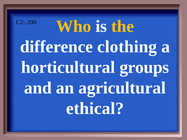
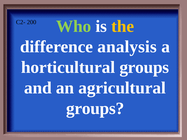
Who colour: yellow -> light green (74, 26)
clothing: clothing -> analysis (127, 47)
ethical: ethical -> groups (95, 109)
